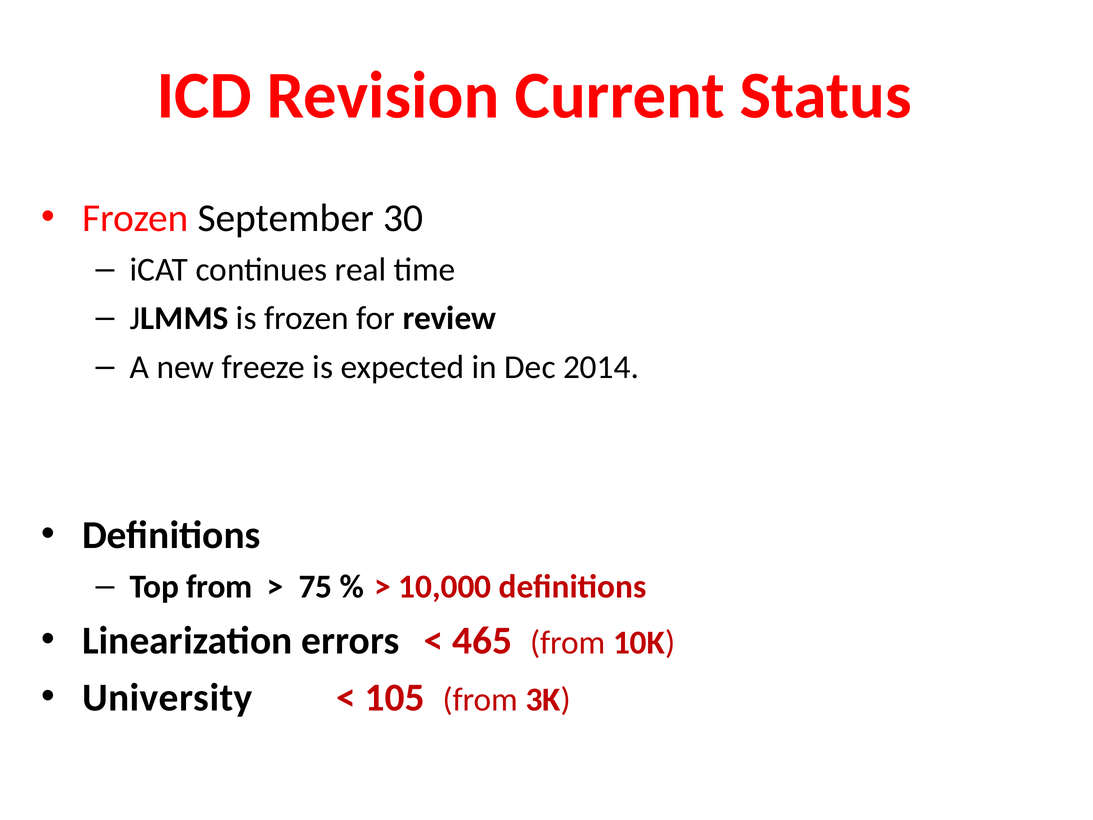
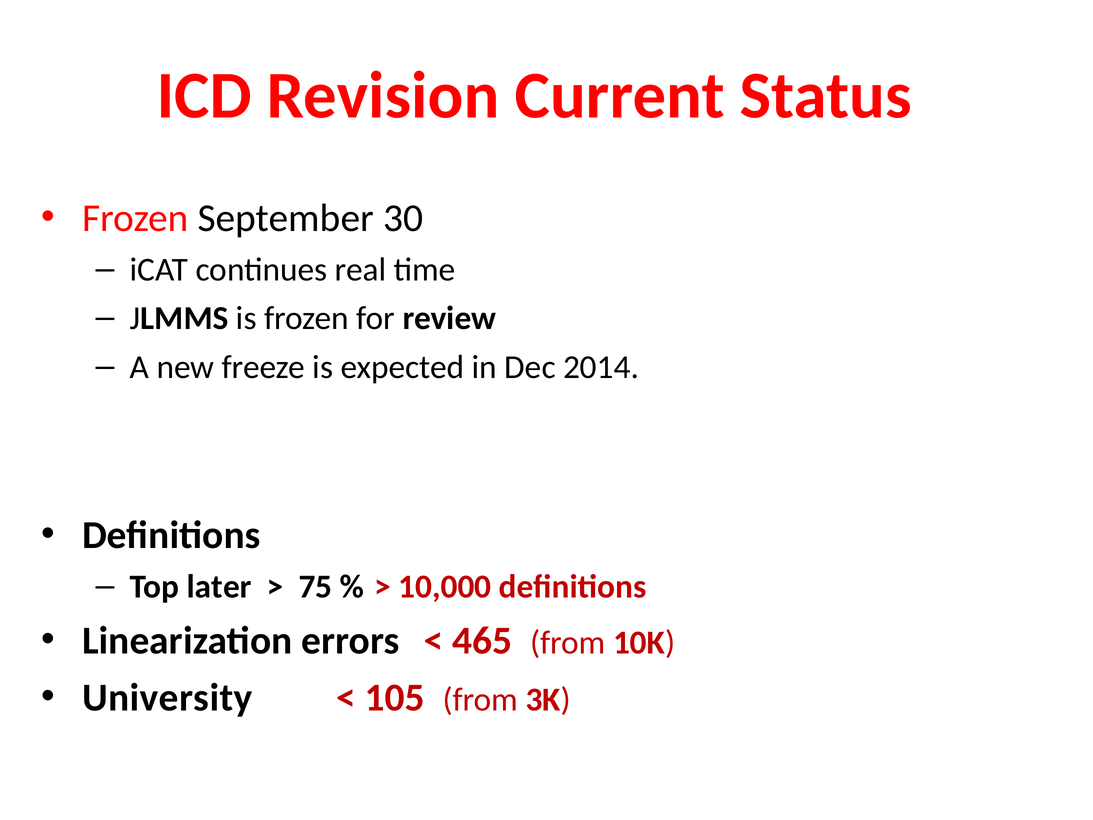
Top from: from -> later (219, 587)
